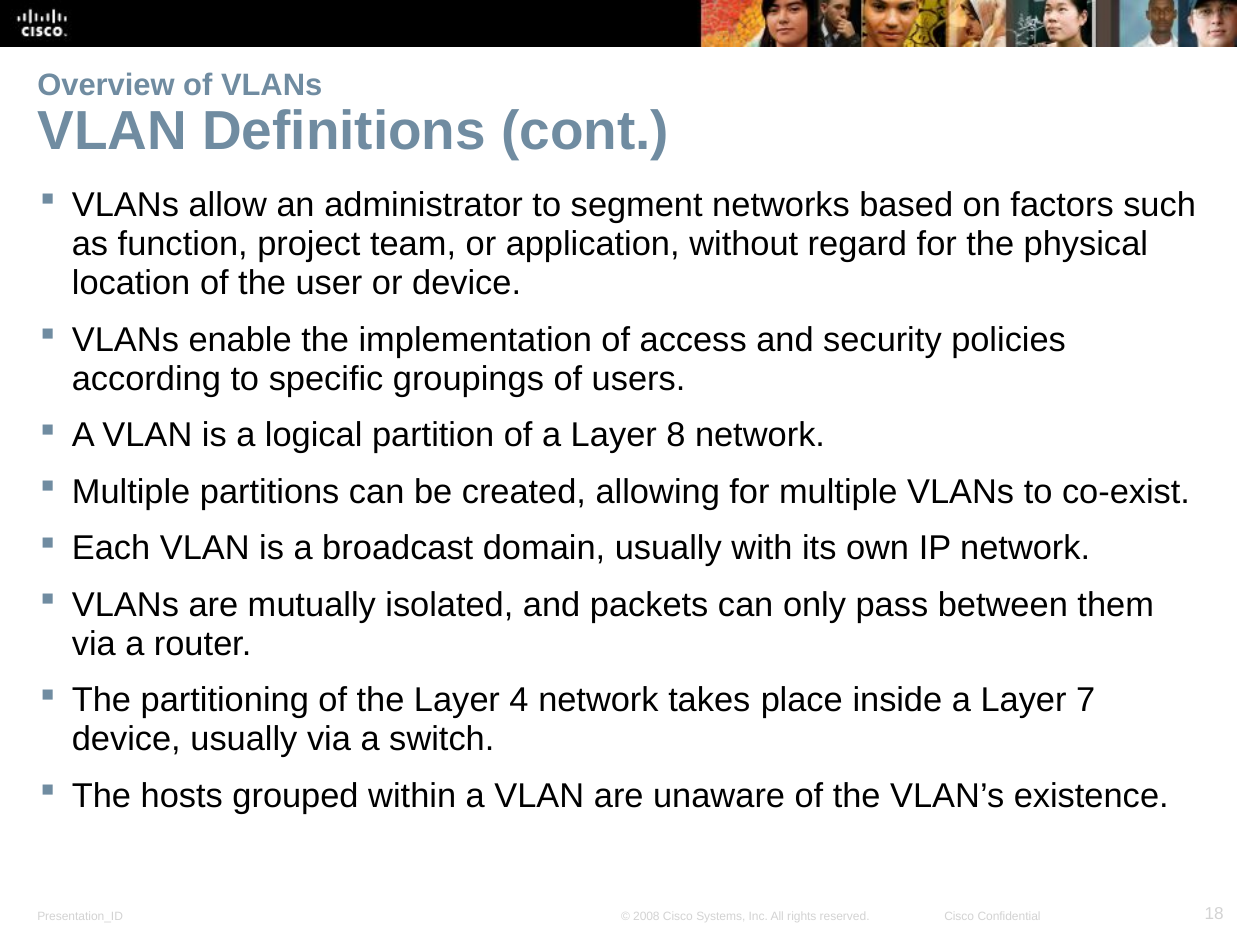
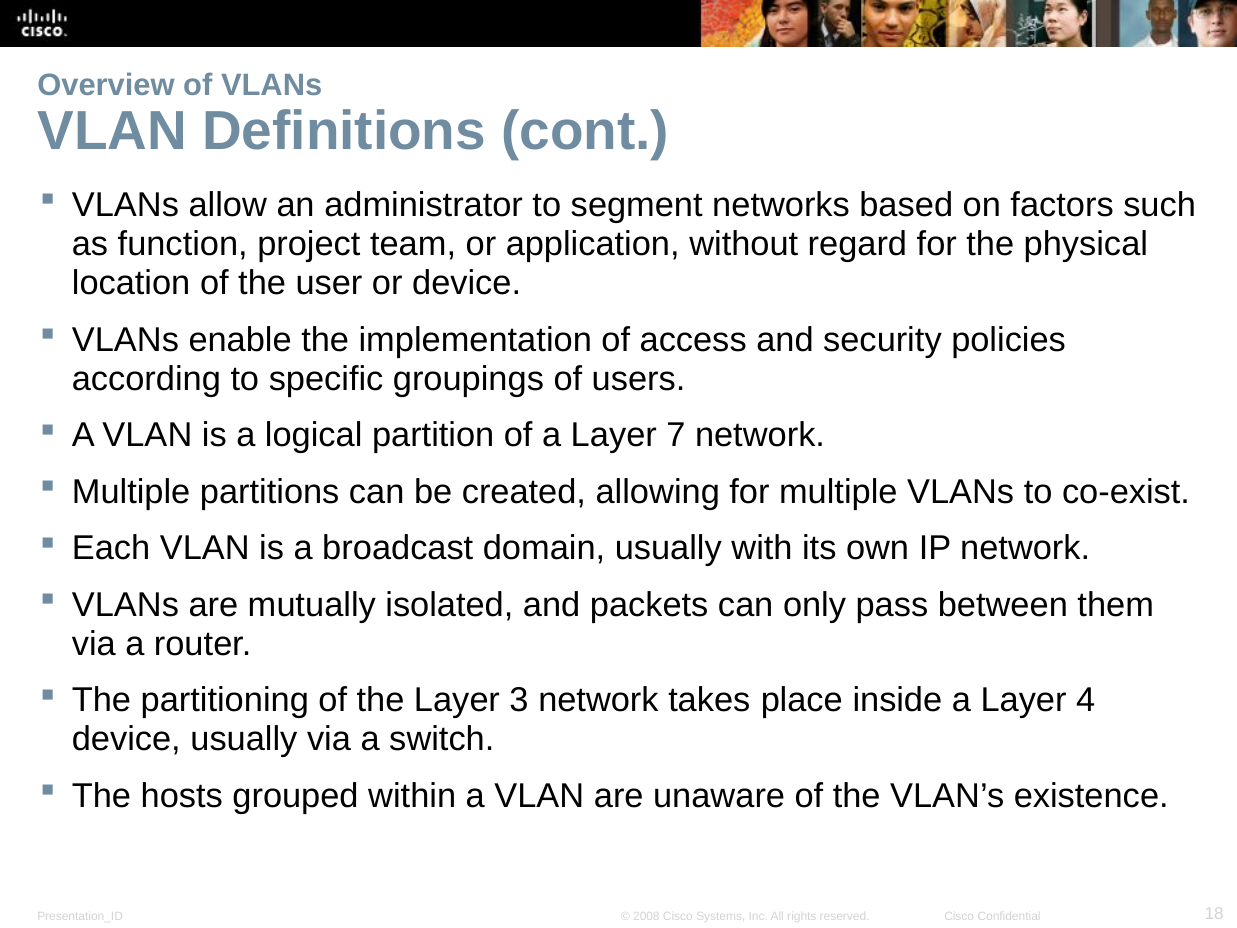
8: 8 -> 7 (676, 435)
4: 4 -> 3 (519, 700)
7: 7 -> 4 (1086, 700)
